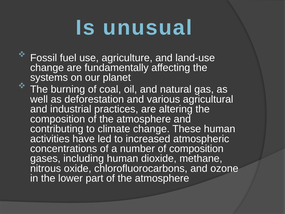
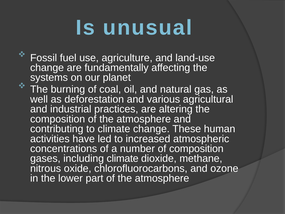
including human: human -> climate (123, 158)
